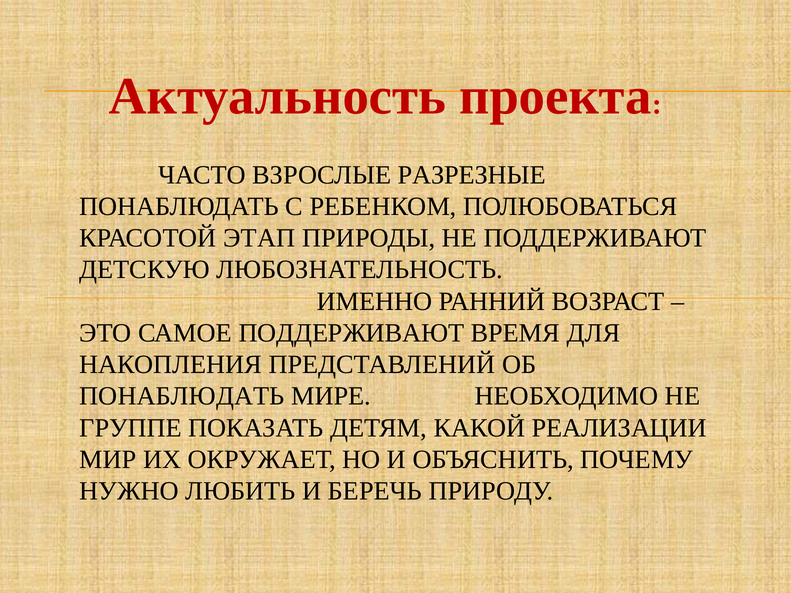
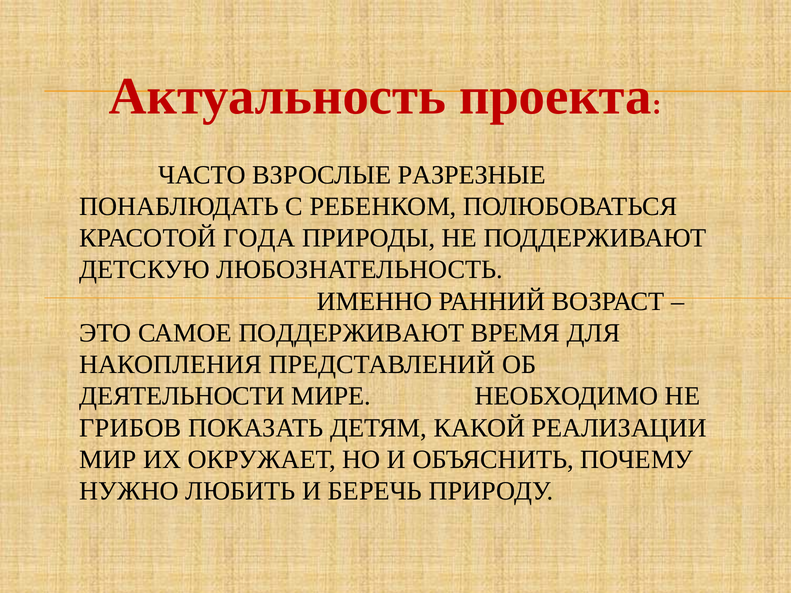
ЭТАП: ЭТАП -> ГОДА (259, 238)
ПОНАБЛЮДАТЬ: ПОНАБЛЮДАТЬ -> ДЕЯТЕЛЬНОСТИ (182, 396)
ГРУППЕ: ГРУППЕ -> ГРИБОВ (130, 428)
